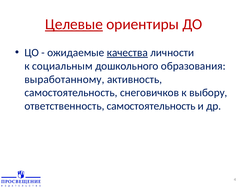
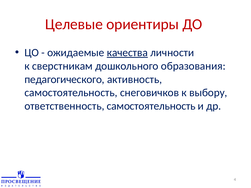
Целевые underline: present -> none (74, 24)
социальным: социальным -> сверстникам (62, 66)
выработанному: выработанному -> педагогического (65, 79)
